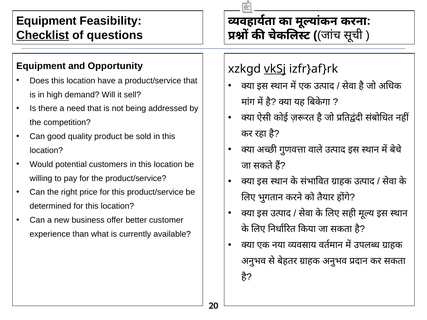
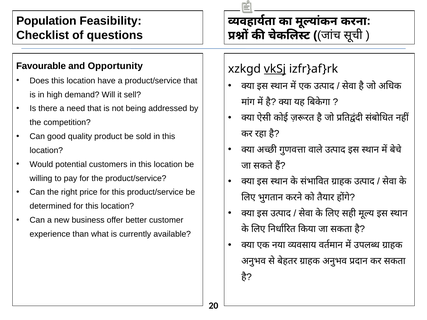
Equipment: Equipment -> Population (46, 21)
Checklist underline: present -> none (43, 35)
Equipment: Equipment -> Favourable (41, 66)
